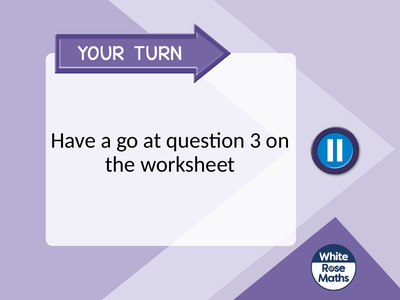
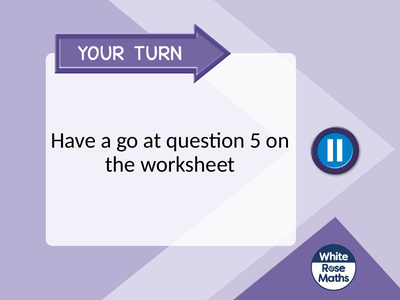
3: 3 -> 5 (255, 141)
